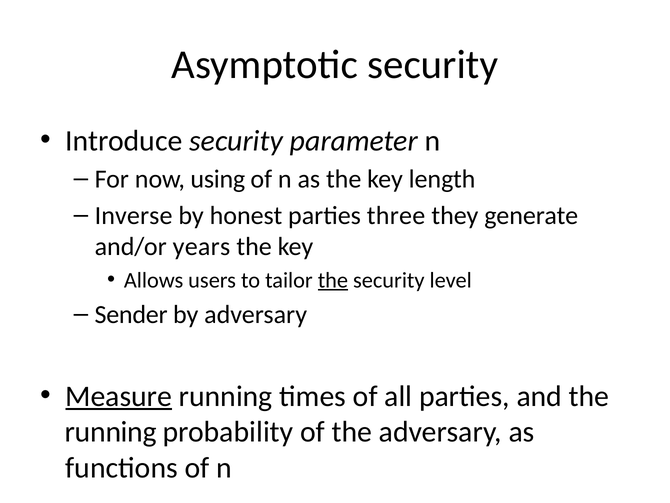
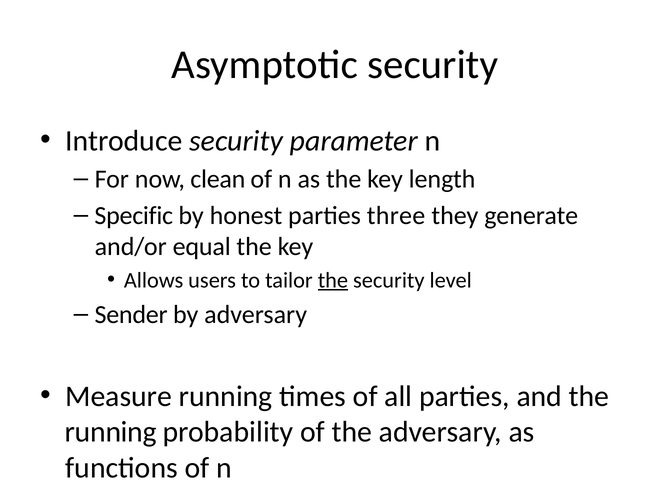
using: using -> clean (218, 179)
Inverse: Inverse -> Specific (134, 215)
years: years -> equal (202, 247)
Measure underline: present -> none (119, 396)
